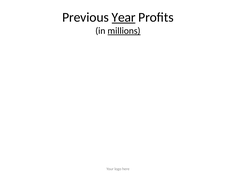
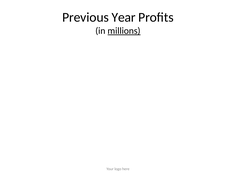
Year underline: present -> none (124, 17)
